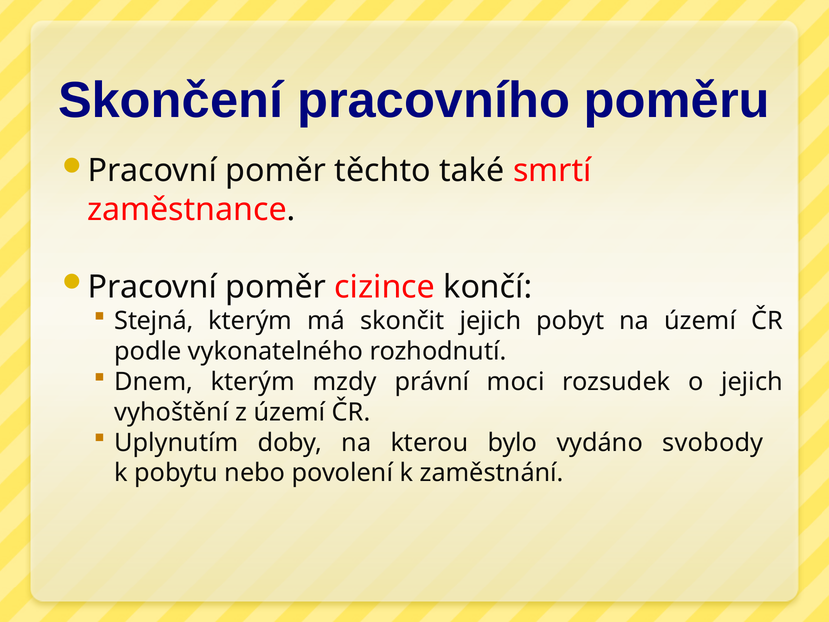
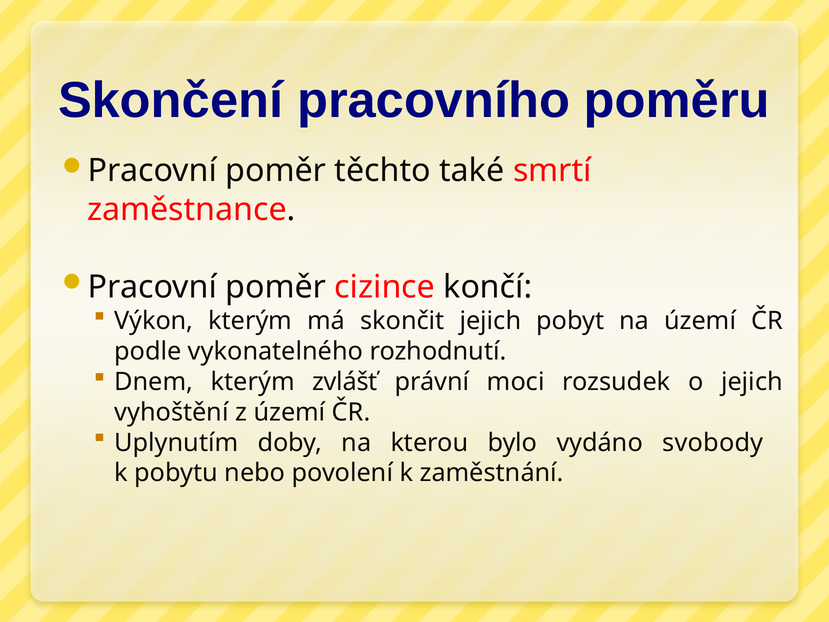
Stejná: Stejná -> Výkon (154, 321)
mzdy: mzdy -> zvlášť (345, 382)
